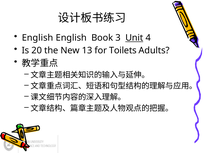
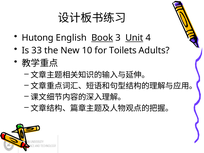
English: English -> Hutong (38, 38)
Book underline: none -> present (102, 38)
20: 20 -> 33 (37, 51)
13: 13 -> 10 (87, 51)
